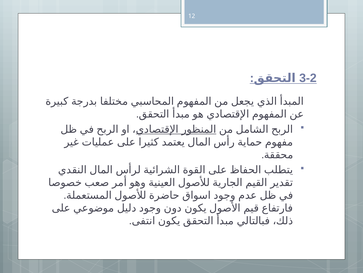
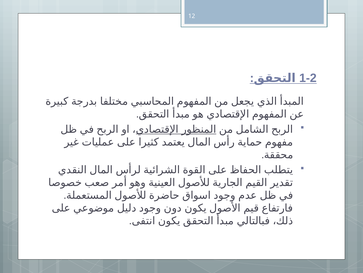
3-2: 3-2 -> 1-2 (308, 78)
